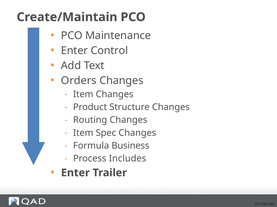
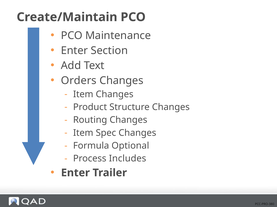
Control: Control -> Section (109, 51)
Business: Business -> Optional (130, 146)
